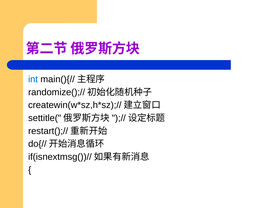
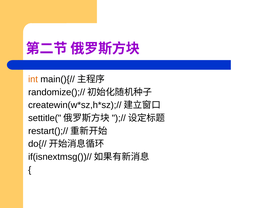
int colour: blue -> orange (33, 79)
